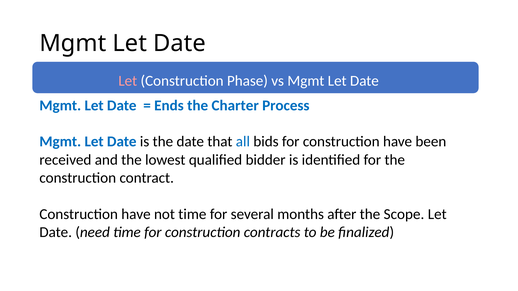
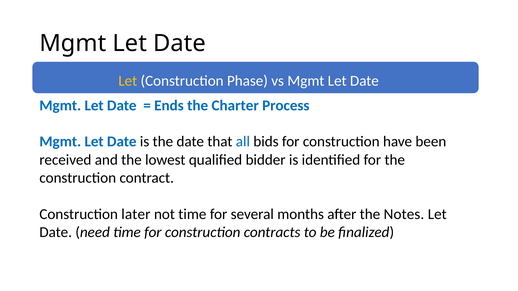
Let colour: pink -> yellow (128, 81)
have: have -> later (136, 214)
Scope: Scope -> Notes (404, 214)
